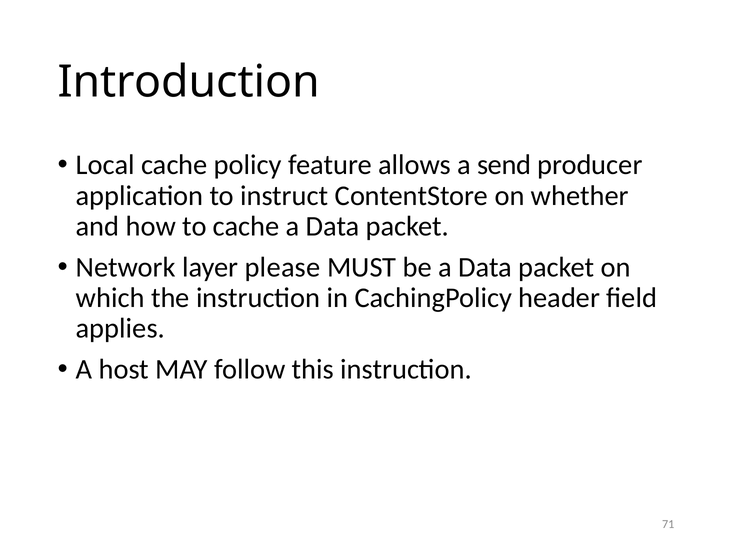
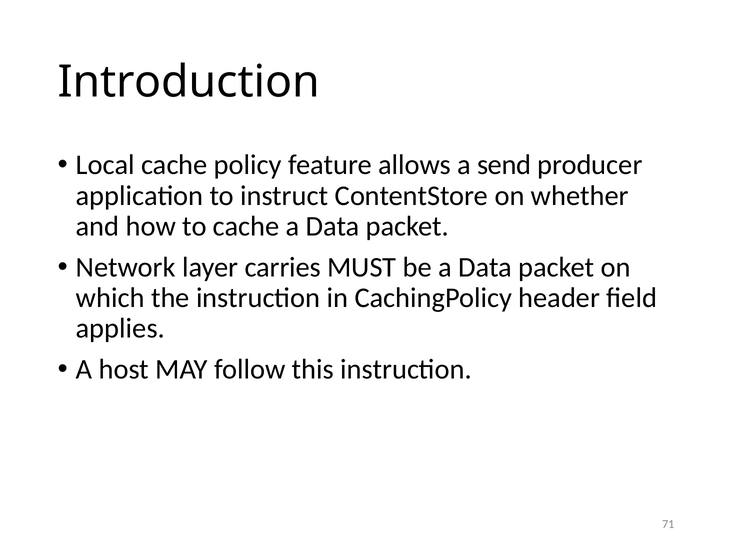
please: please -> carries (283, 267)
